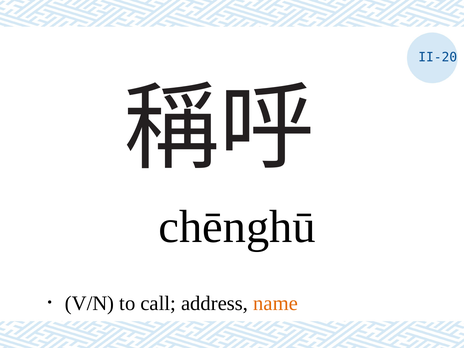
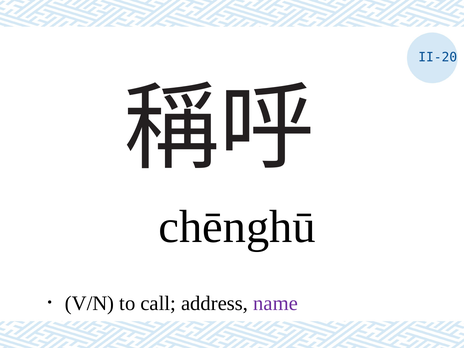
name colour: orange -> purple (276, 303)
